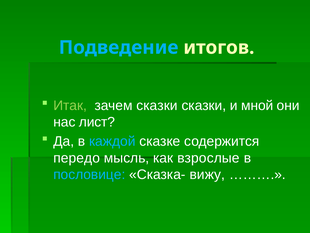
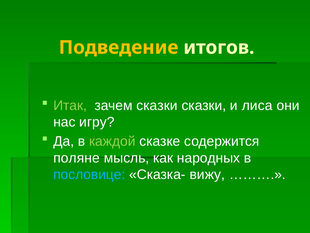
Подведение colour: light blue -> yellow (119, 47)
мной: мной -> лиса (257, 105)
лист: лист -> игру (97, 122)
каждой colour: light blue -> light green (112, 141)
передо: передо -> поляне (77, 158)
взрослые: взрослые -> народных (209, 158)
